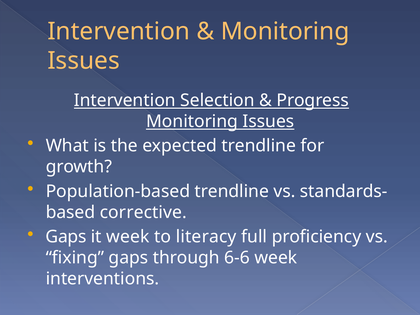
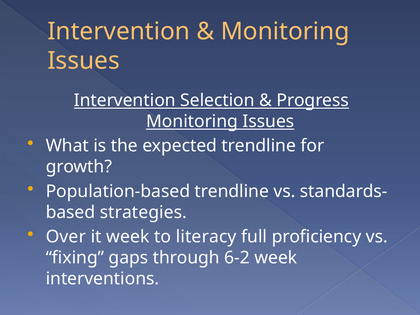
corrective: corrective -> strategies (143, 212)
Gaps: Gaps -> Over (66, 237)
6-6: 6-6 -> 6-2 (237, 258)
